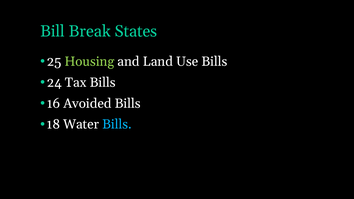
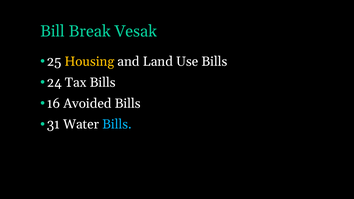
States: States -> Vesak (136, 31)
Housing colour: light green -> yellow (89, 62)
18: 18 -> 31 (53, 124)
